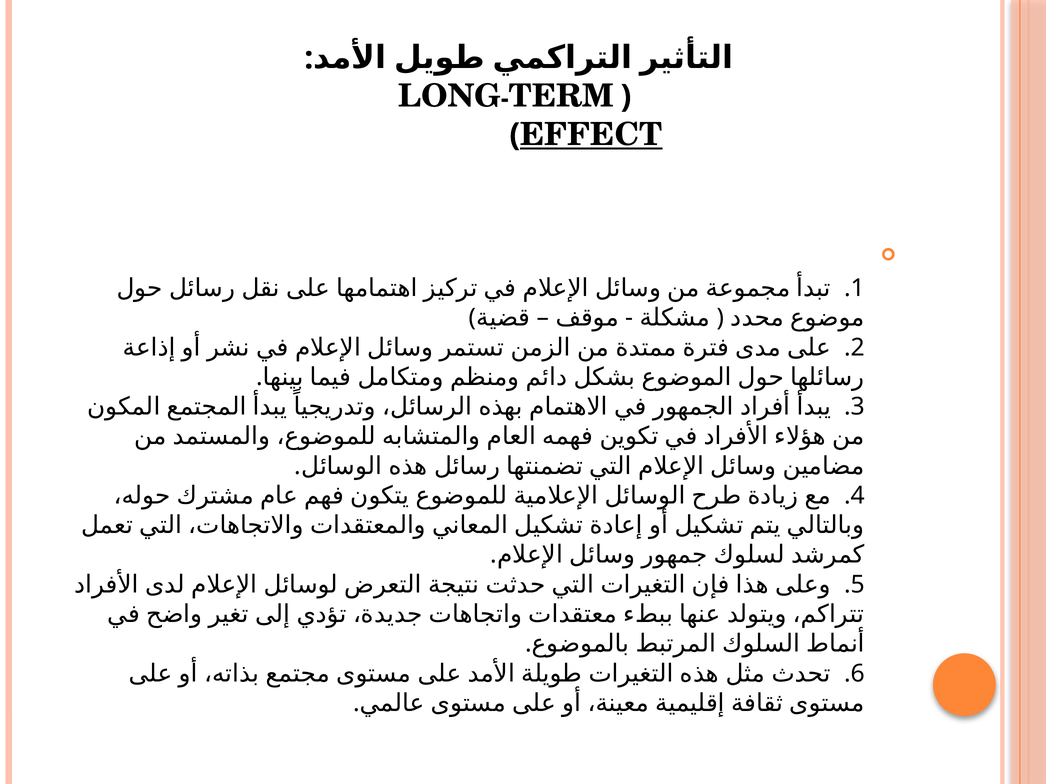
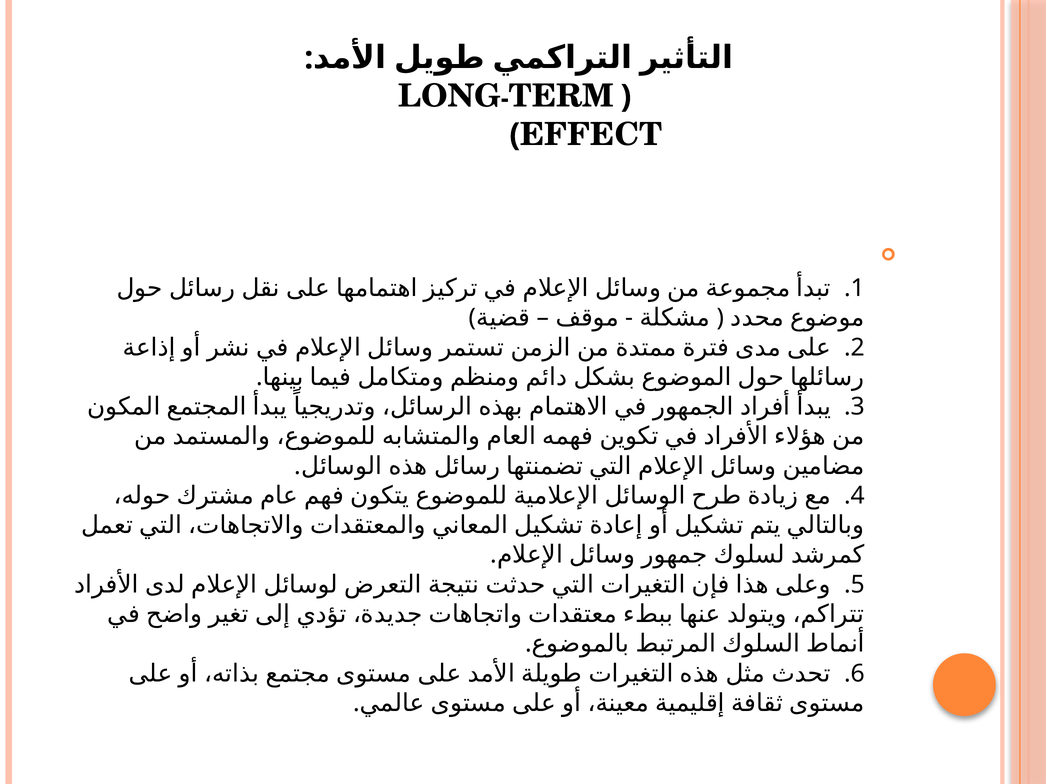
EFFECT underline: present -> none (591, 135)
